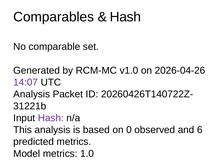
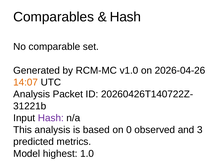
14:07 colour: purple -> orange (26, 82)
6: 6 -> 3 (200, 129)
Model metrics: metrics -> highest (60, 153)
